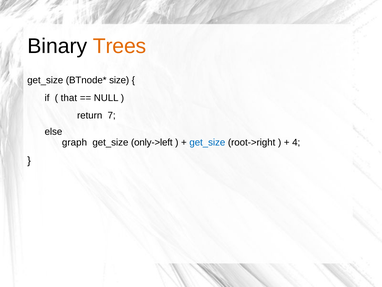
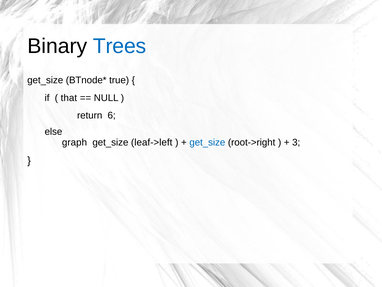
Trees colour: orange -> blue (120, 46)
size: size -> true (119, 80)
7: 7 -> 6 (112, 115)
only->left: only->left -> leaf->left (152, 142)
4: 4 -> 3 (296, 142)
